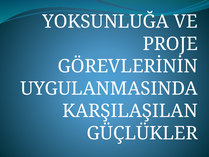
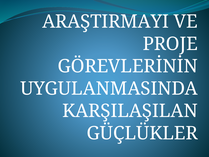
YOKSUNLUĞA: YOKSUNLUĞA -> ARAŞTIRMAYI (106, 22)
